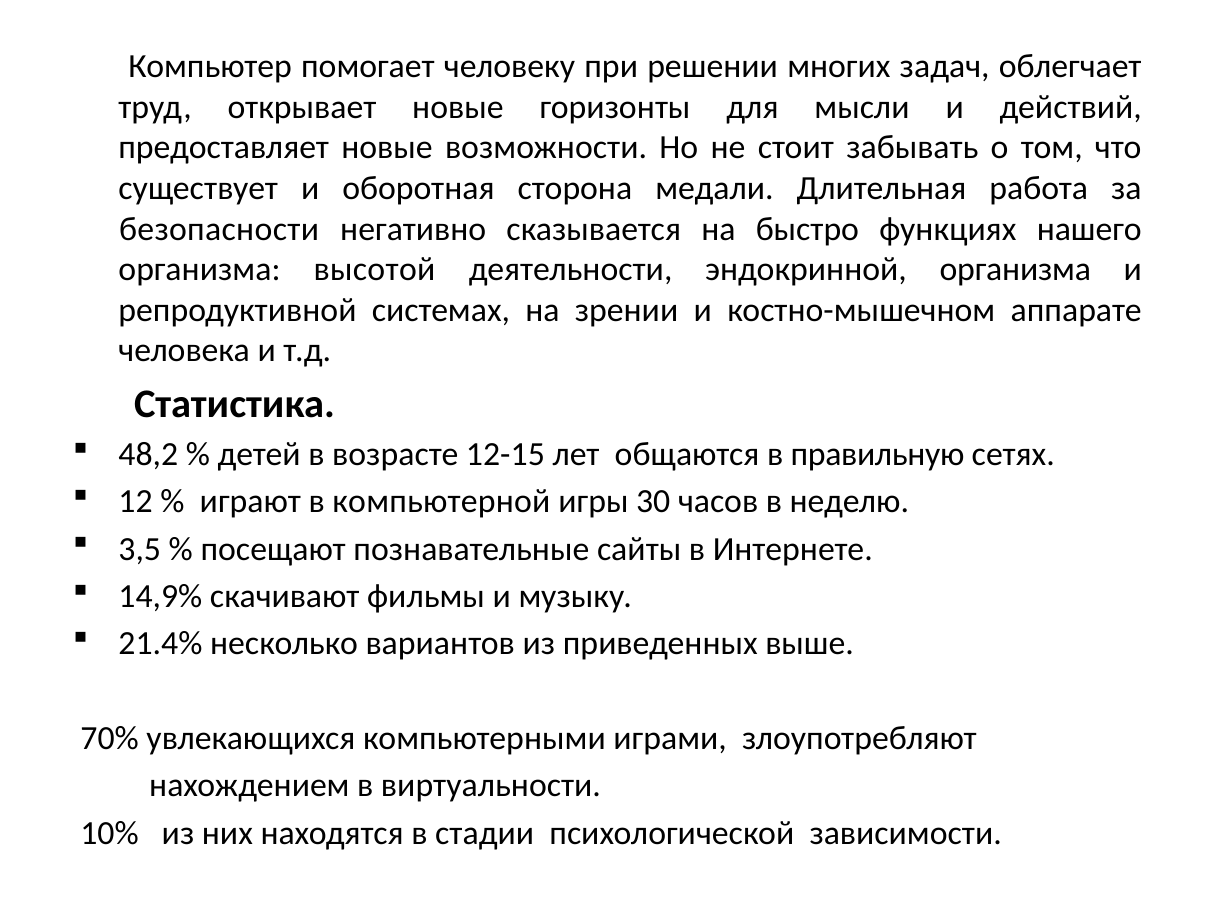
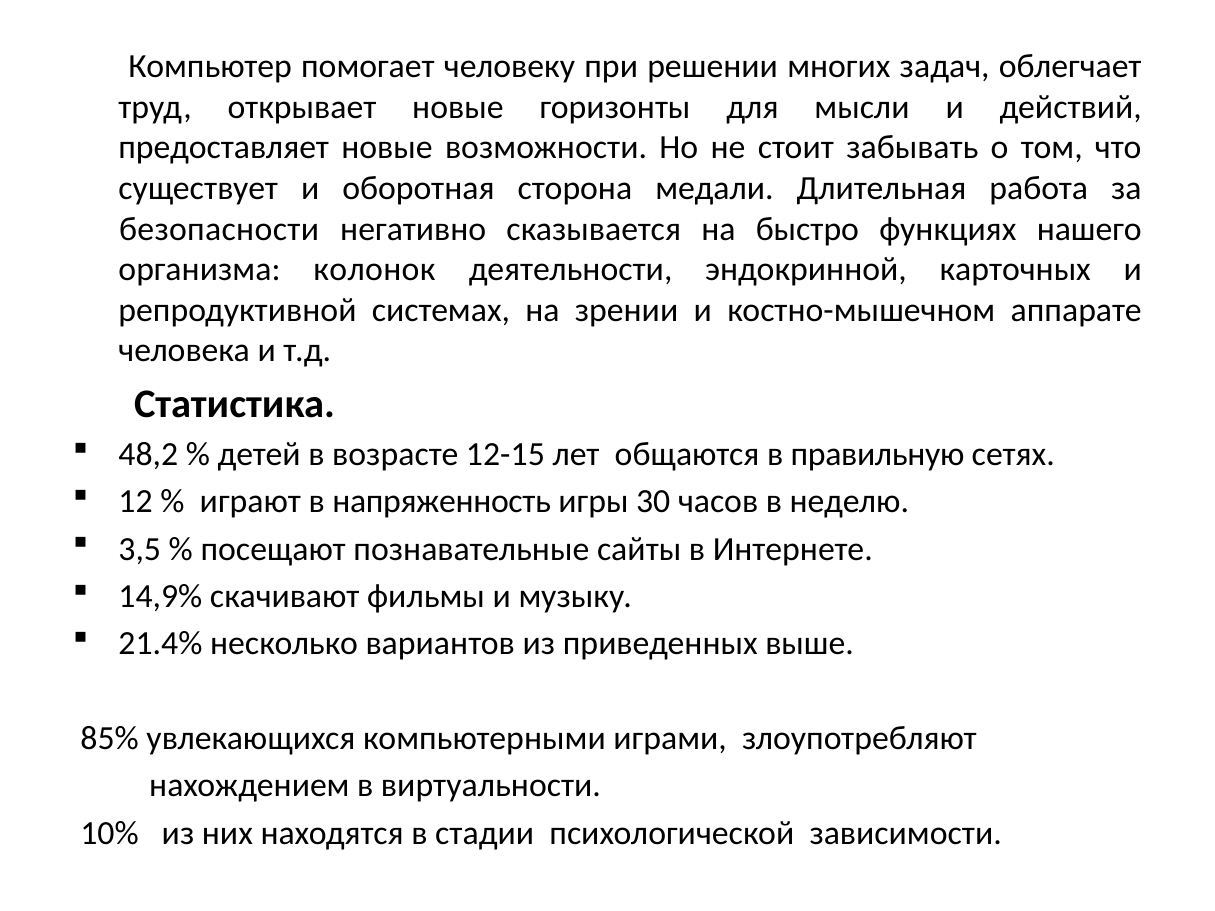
высотой: высотой -> колонок (374, 270)
эндокринной организма: организма -> карточных (1015, 270)
компьютерной: компьютерной -> напряженность (442, 502)
70%: 70% -> 85% (110, 739)
